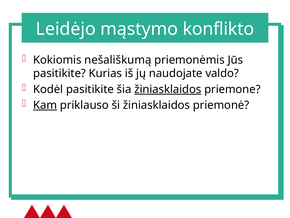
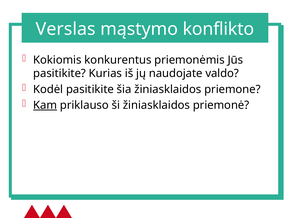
Leidėjo: Leidėjo -> Verslas (66, 29)
nešališkumą: nešališkumą -> konkurentus (118, 60)
žiniasklaidos underline: present -> none (168, 89)
